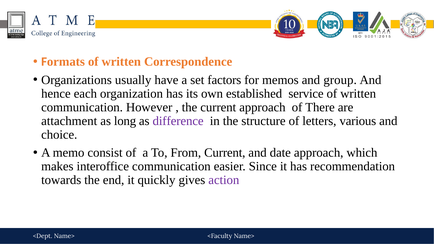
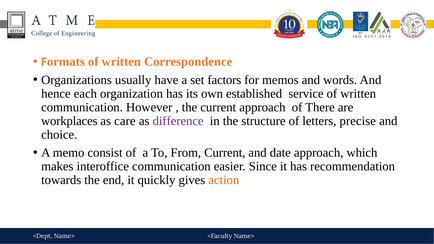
group: group -> words (340, 80)
attachment: attachment -> workplaces (69, 121)
long: long -> care (125, 121)
various: various -> precise (358, 121)
action colour: purple -> orange (224, 180)
